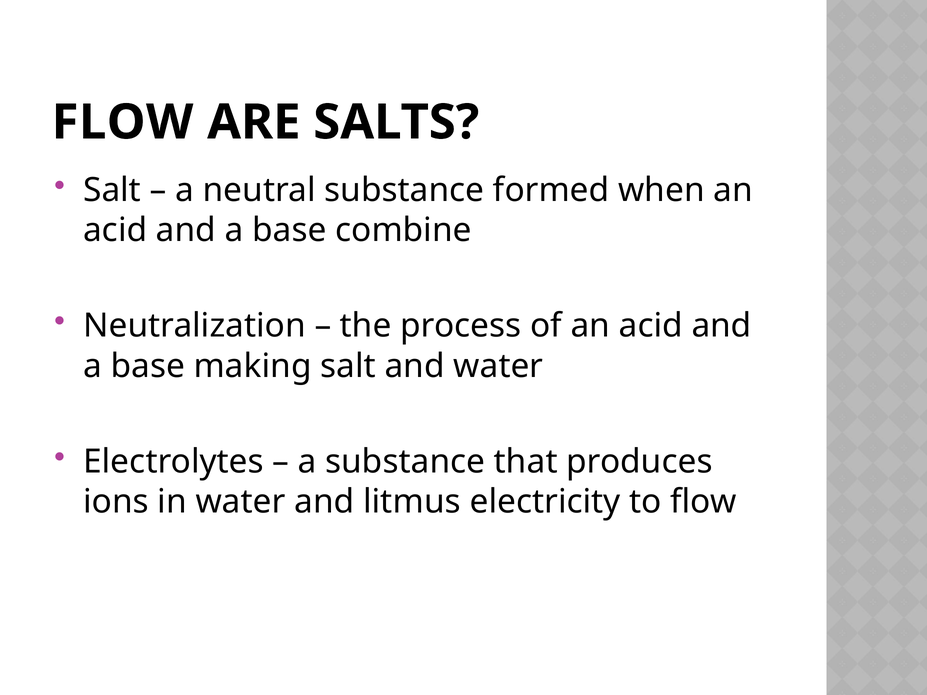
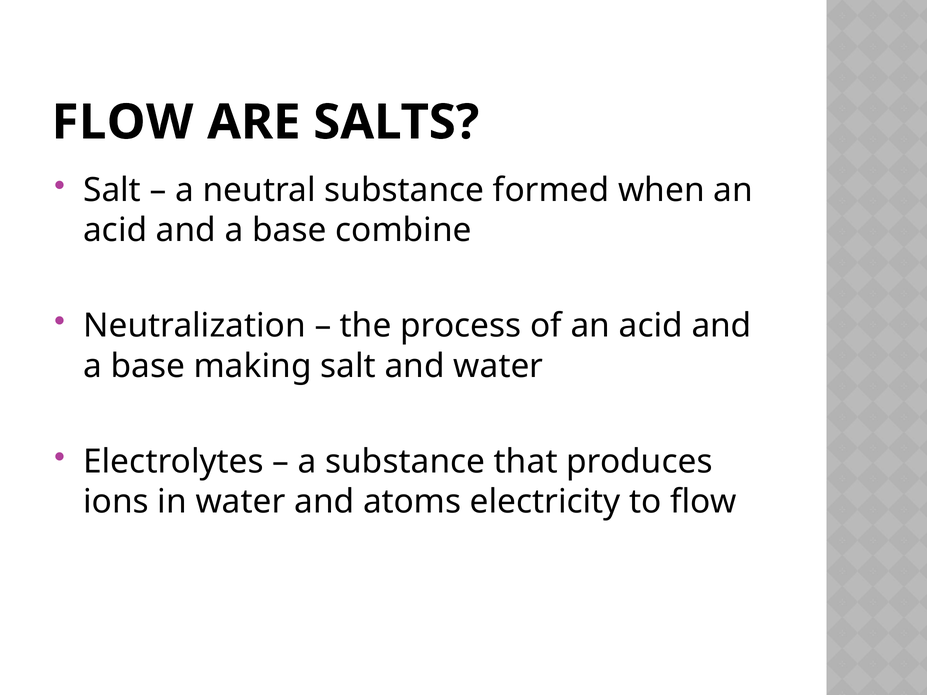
litmus: litmus -> atoms (412, 502)
